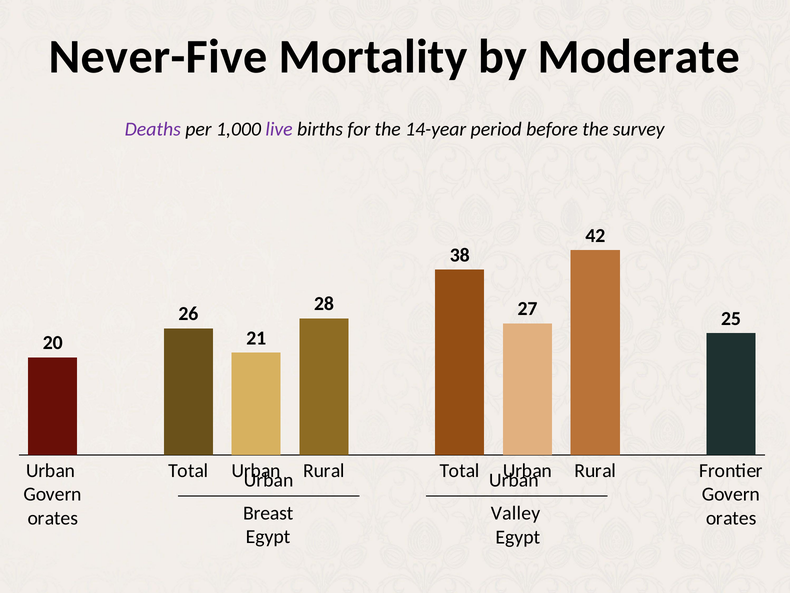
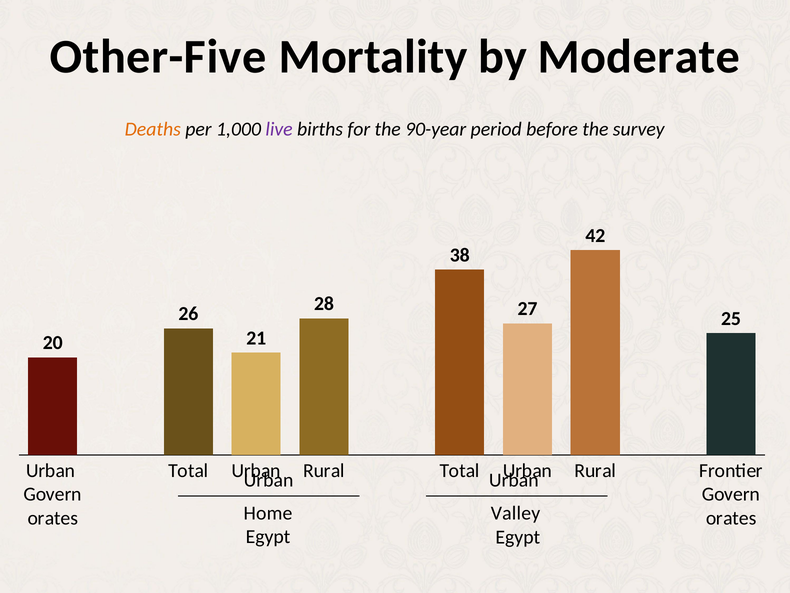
Never-Five: Never-Five -> Other-Five (158, 57)
Deaths colour: purple -> orange (153, 129)
14-year: 14-year -> 90-year (436, 129)
Breast: Breast -> Home (268, 513)
